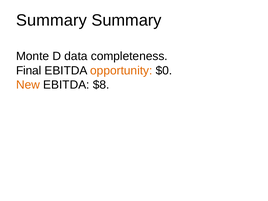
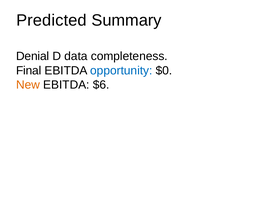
Summary: Summary -> Predicted (51, 20)
Monte: Monte -> Denial (33, 56)
opportunity colour: orange -> blue (121, 70)
$8: $8 -> $6 (101, 85)
